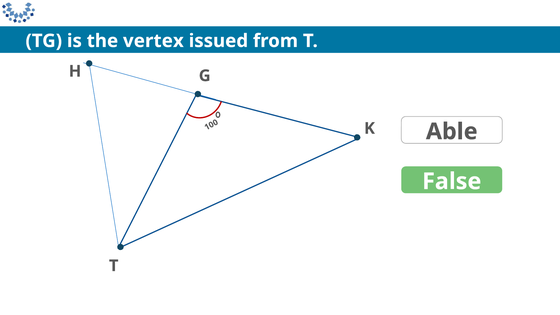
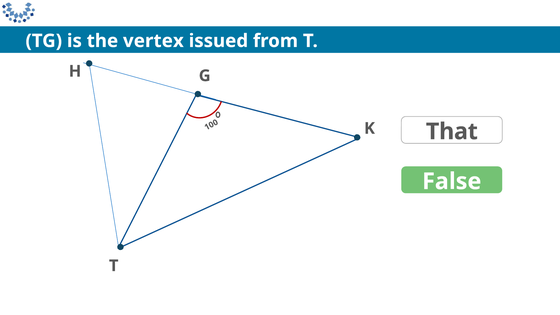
Able: Able -> That (452, 132)
